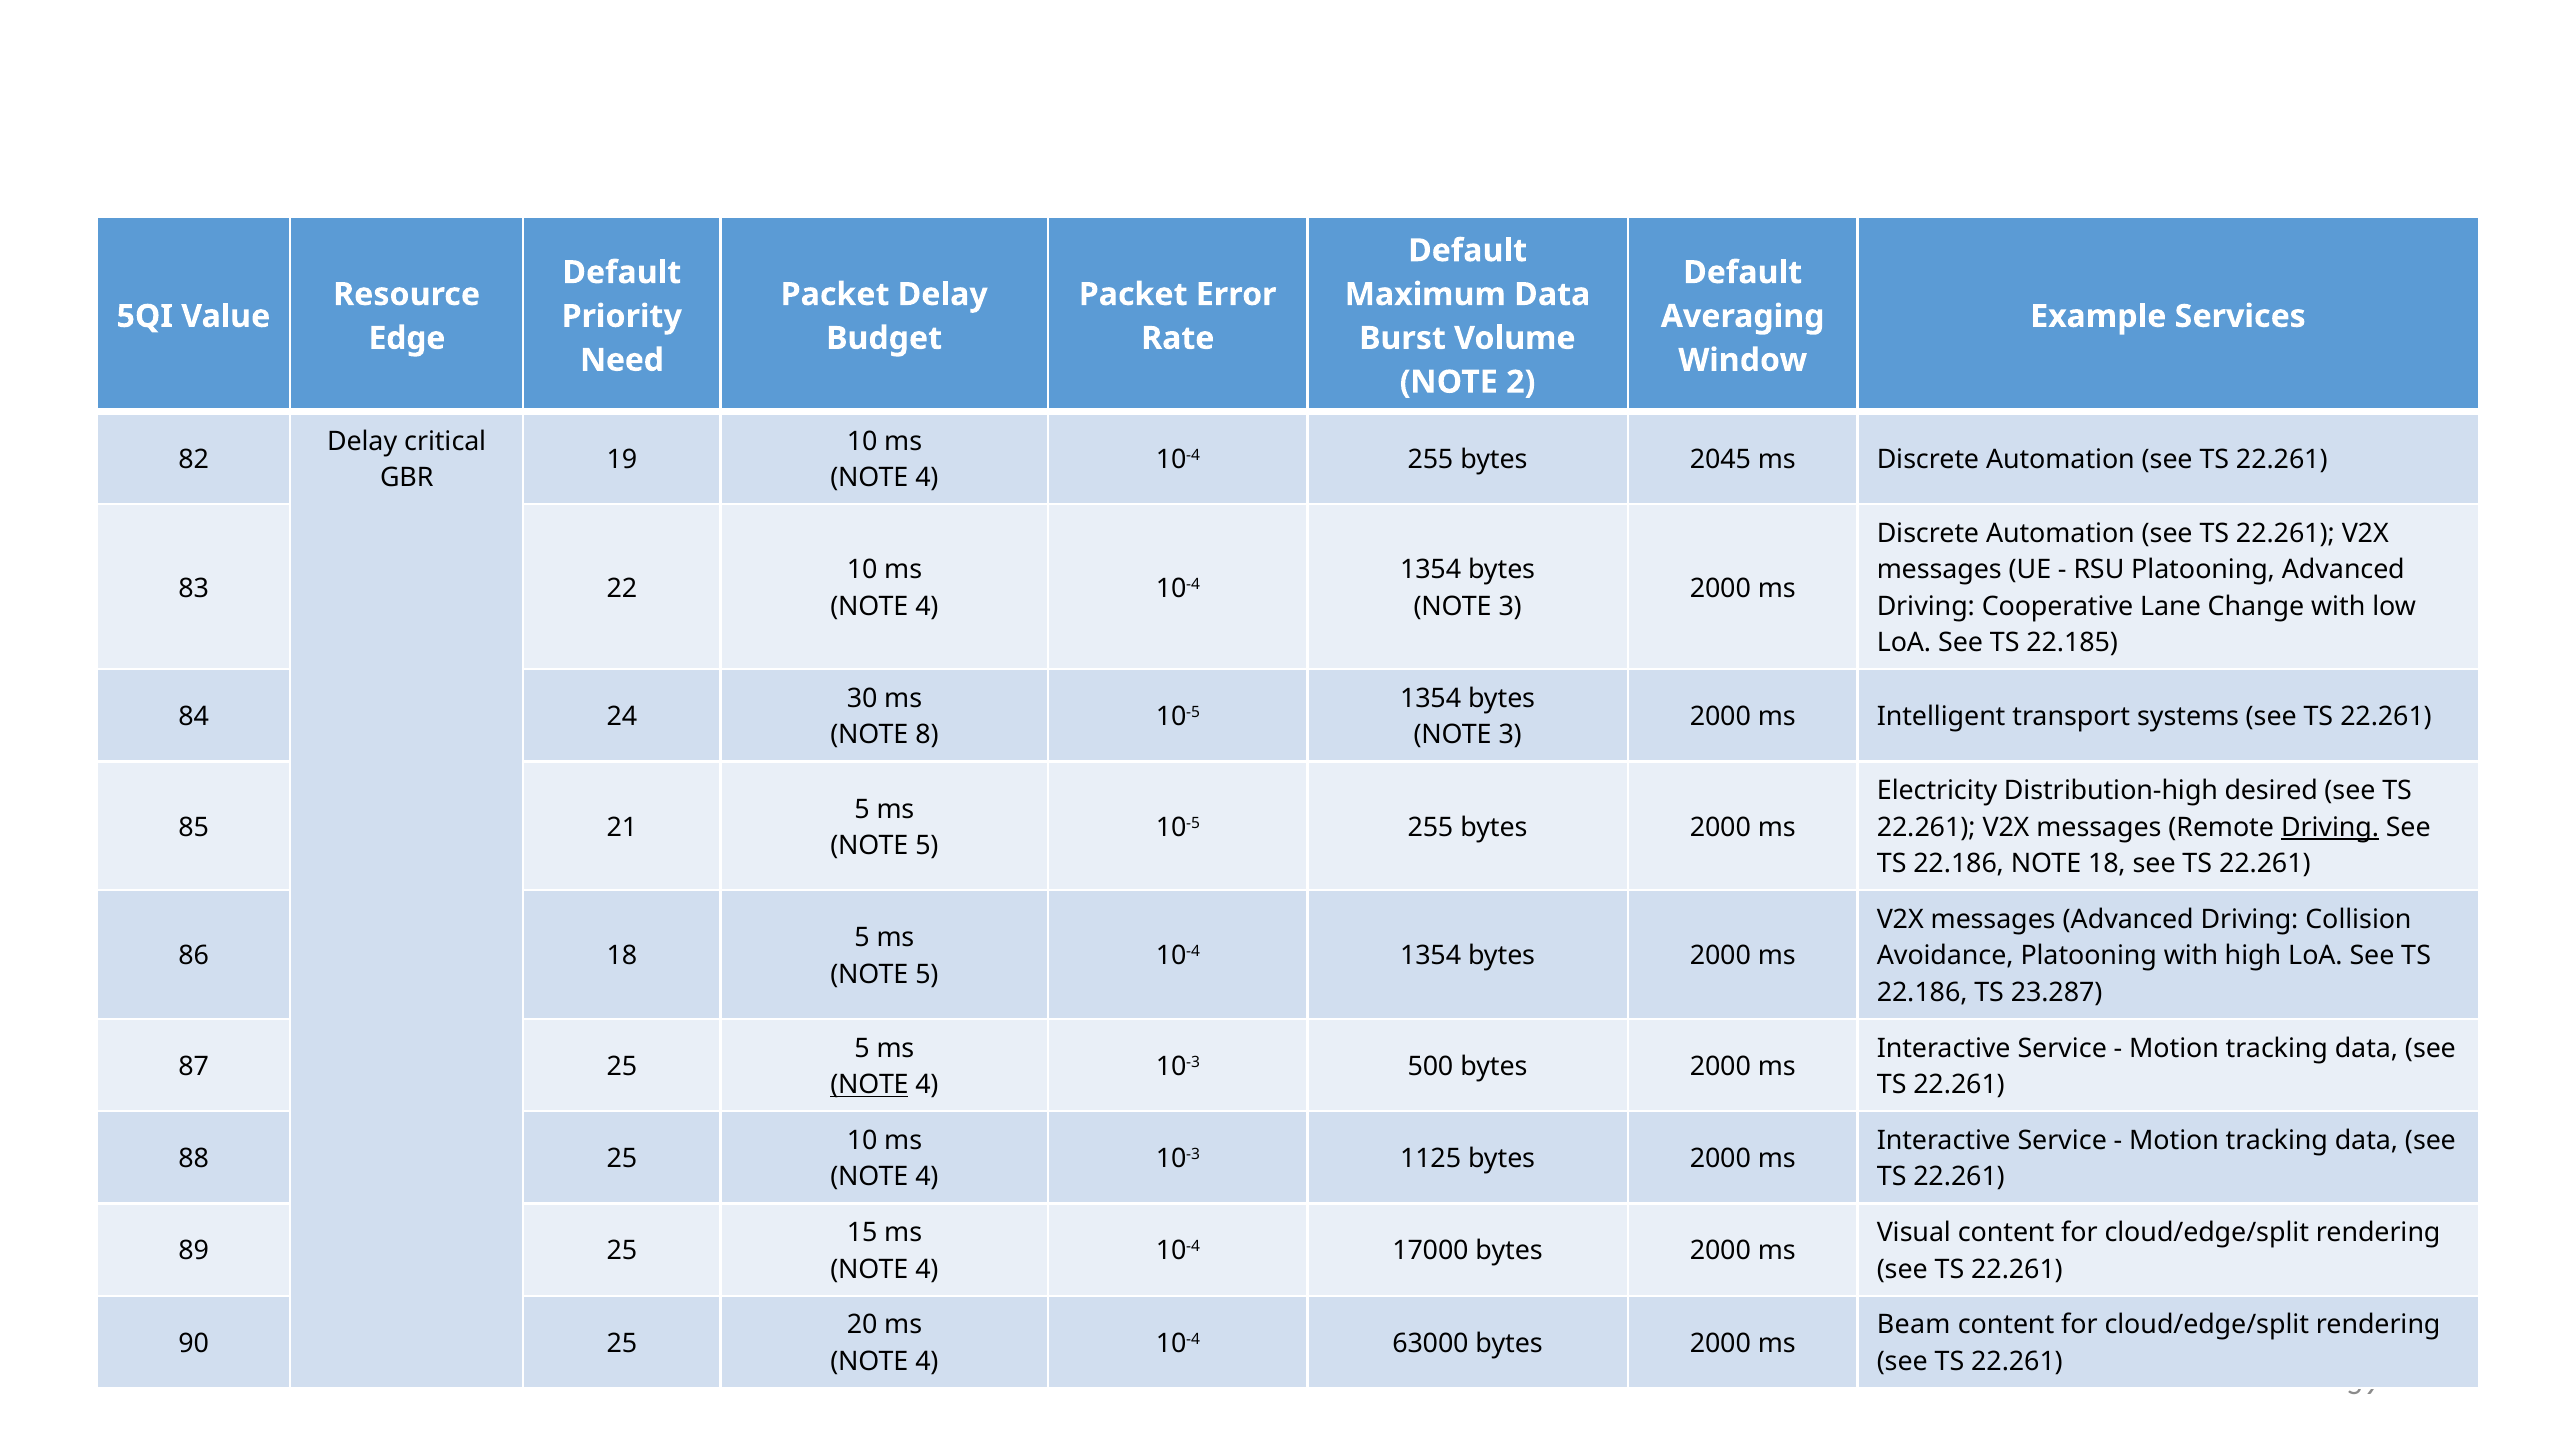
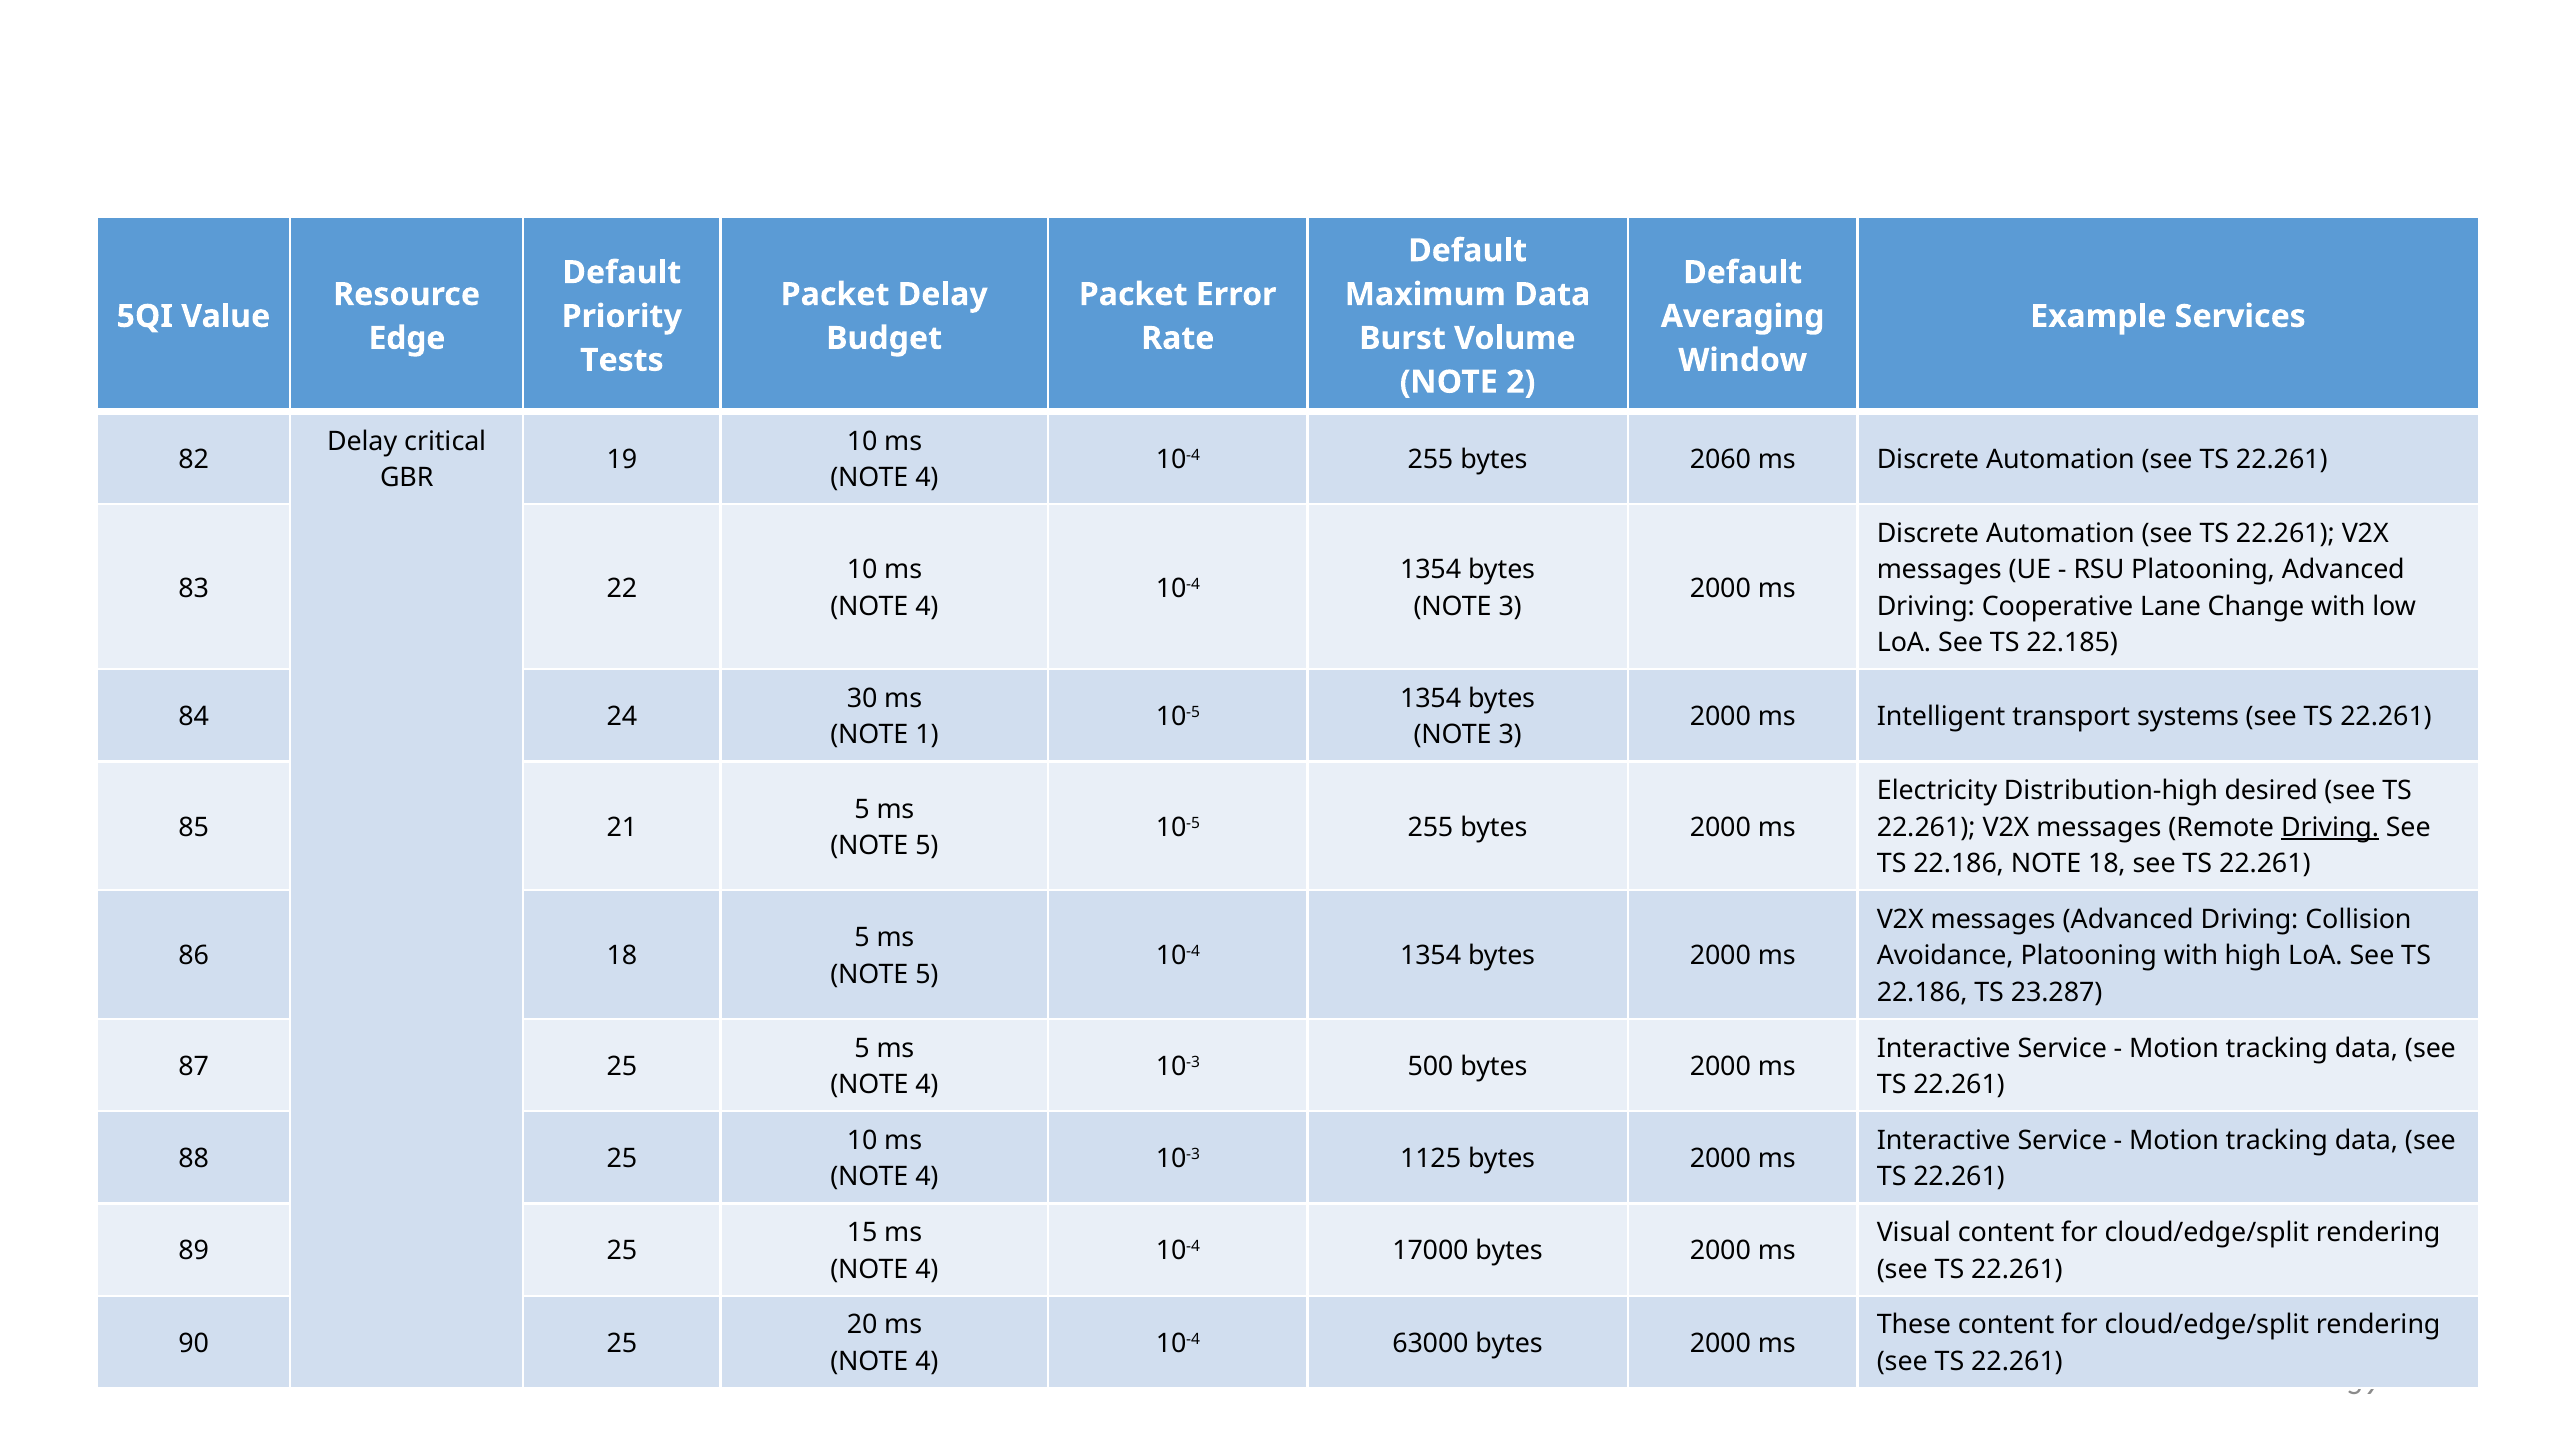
Need: Need -> Tests (622, 360)
2045: 2045 -> 2060 (1720, 460)
8: 8 -> 1 (927, 735)
NOTE underline: present -> none (869, 1085)
Beam: Beam -> These (1914, 1325)
